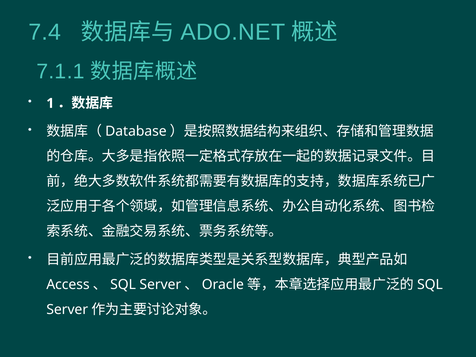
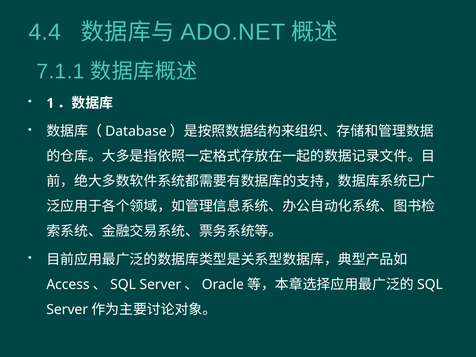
7.4: 7.4 -> 4.4 (45, 32)
